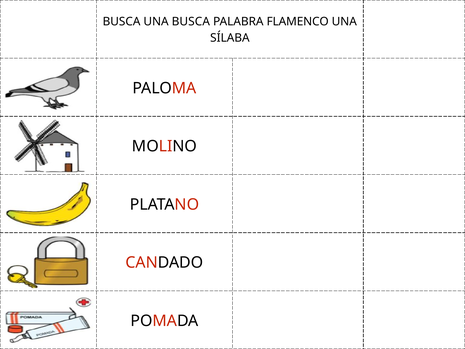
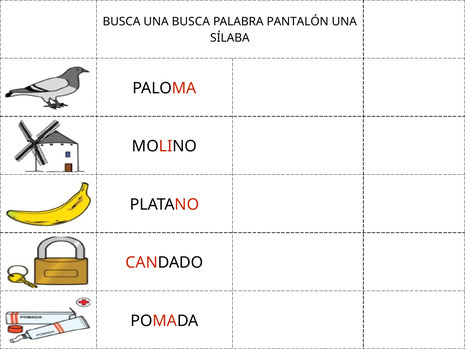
FLAMENCO: FLAMENCO -> PANTALÓN (298, 22)
